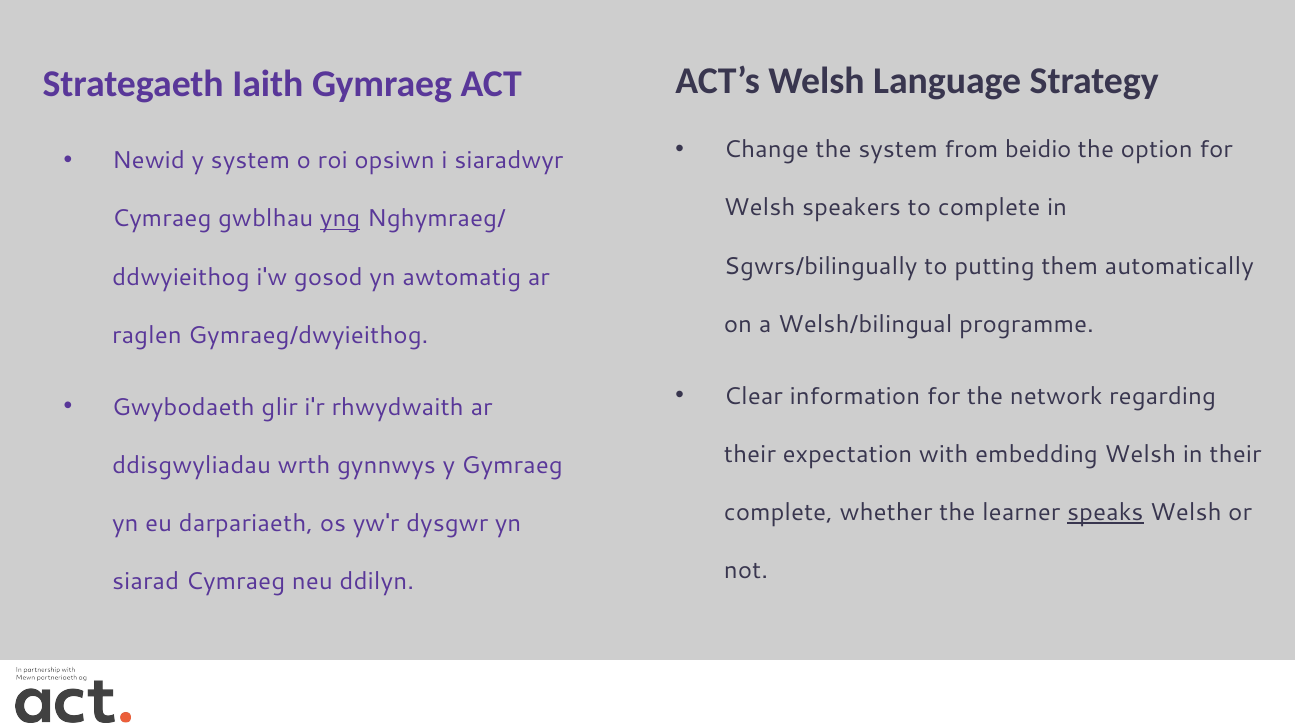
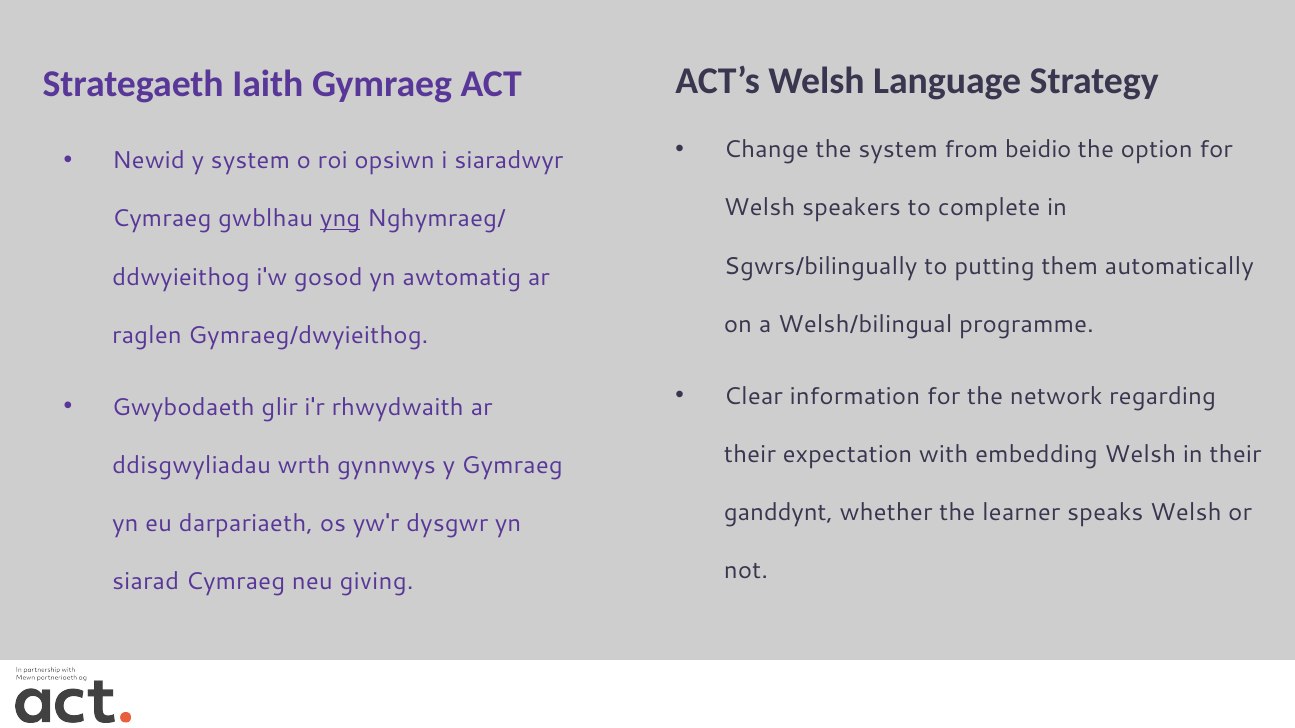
complete: complete -> ganddynt (779, 513)
speaks underline: present -> none (1105, 513)
ddilyn: ddilyn -> giving (377, 582)
